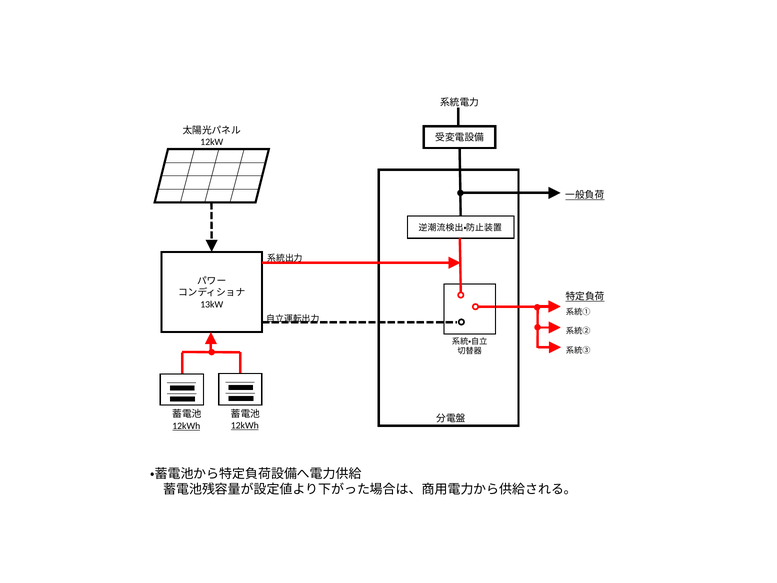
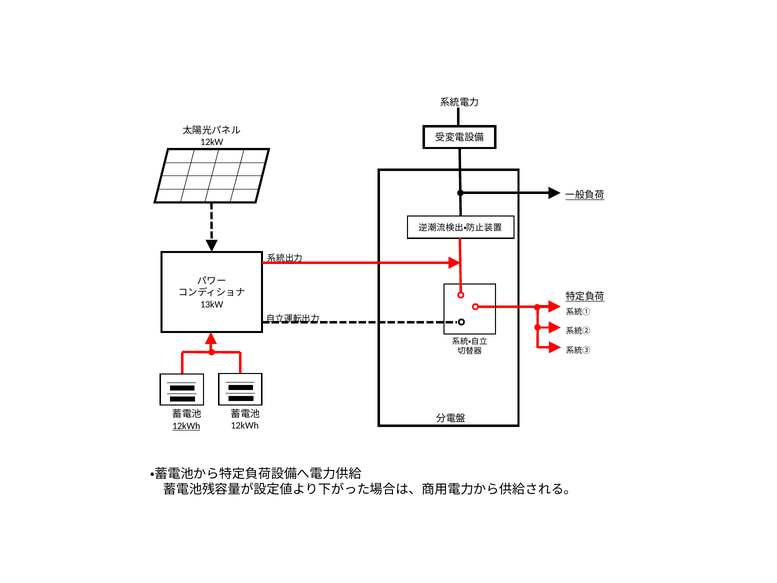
12kWh underline: present -> none (245, 425)
